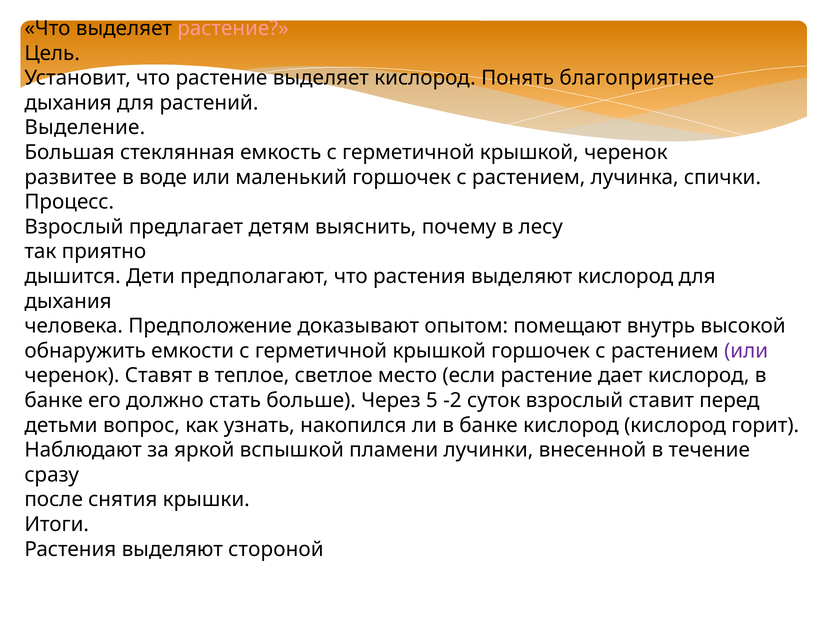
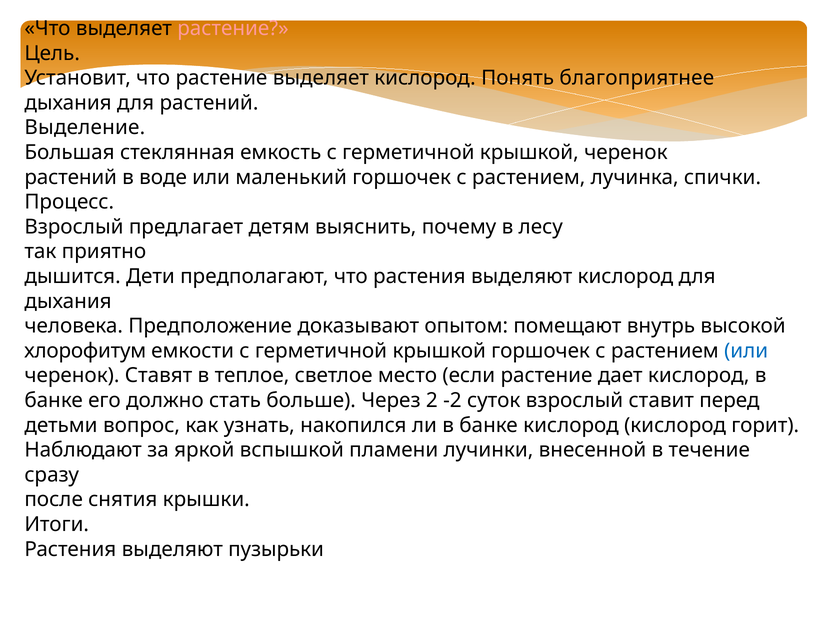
развитее: развитее -> растений (71, 177)
обнаружить: обнаружить -> хлорофитум (85, 351)
или colour: purple -> blue (746, 351)
5: 5 -> 2 (432, 401)
стороной: стороной -> пузырьки (276, 549)
